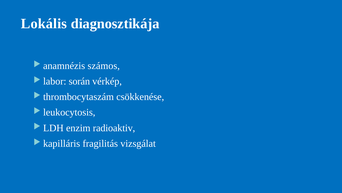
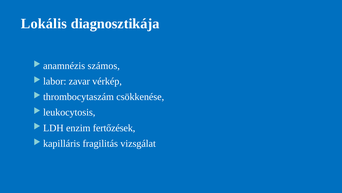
során: során -> zavar (79, 81)
radioaktiv: radioaktiv -> fertőzések (114, 128)
